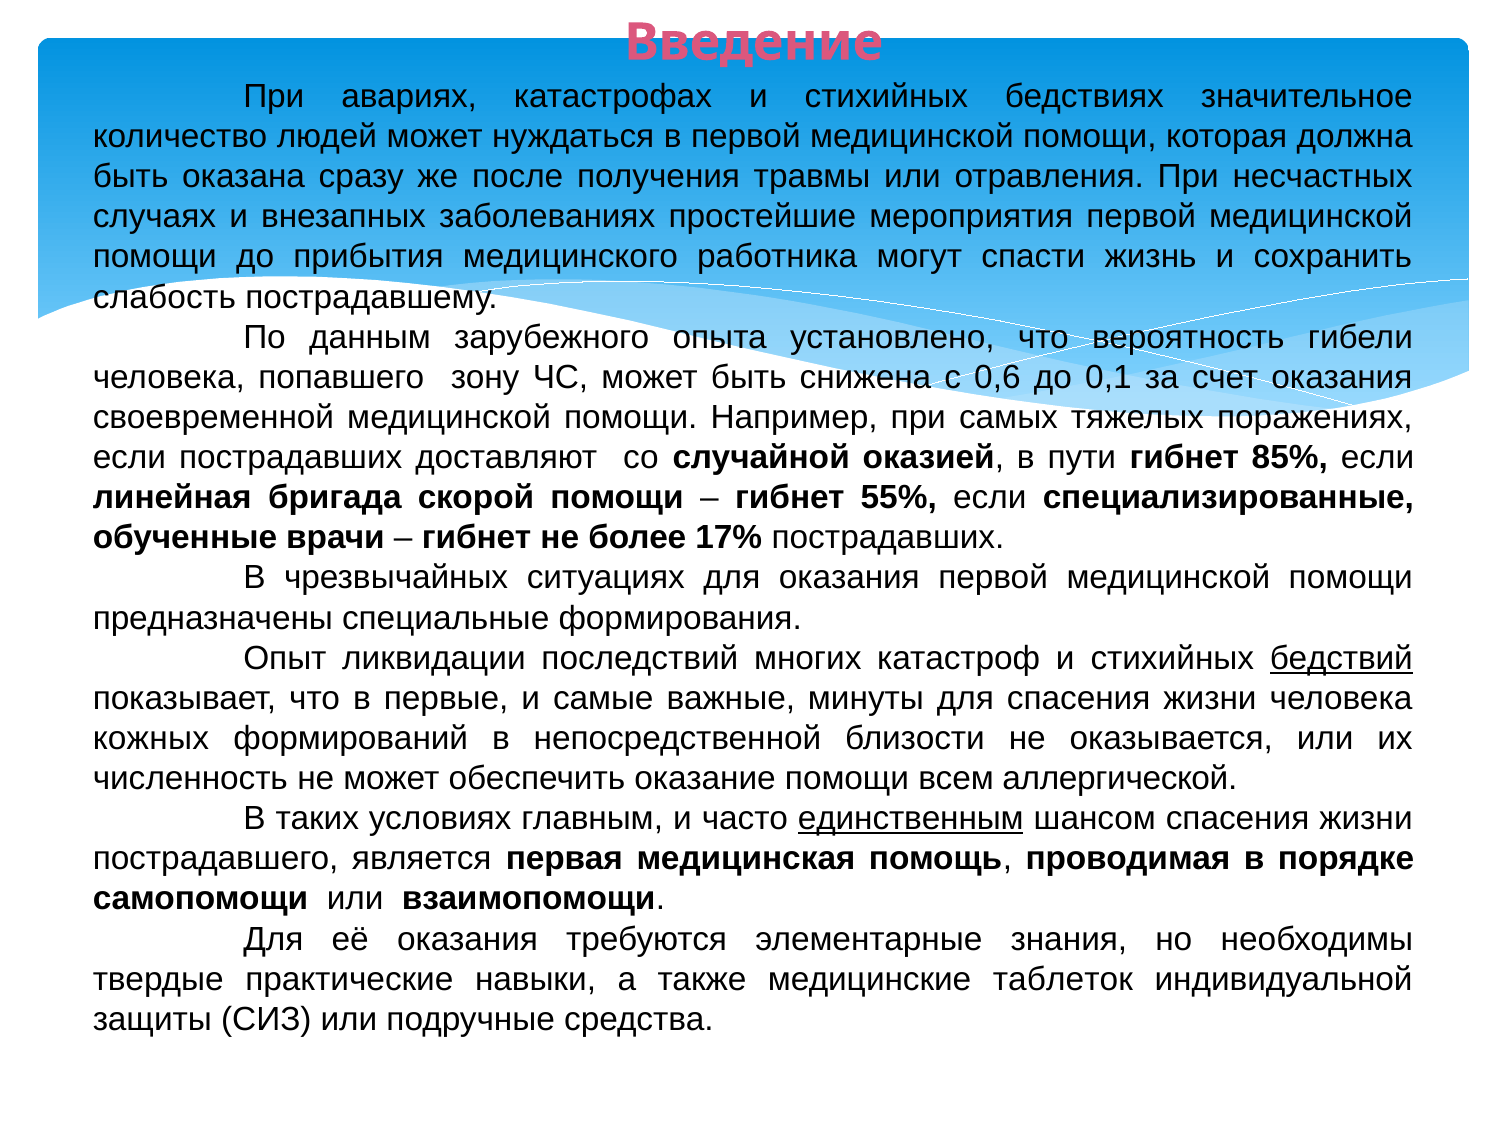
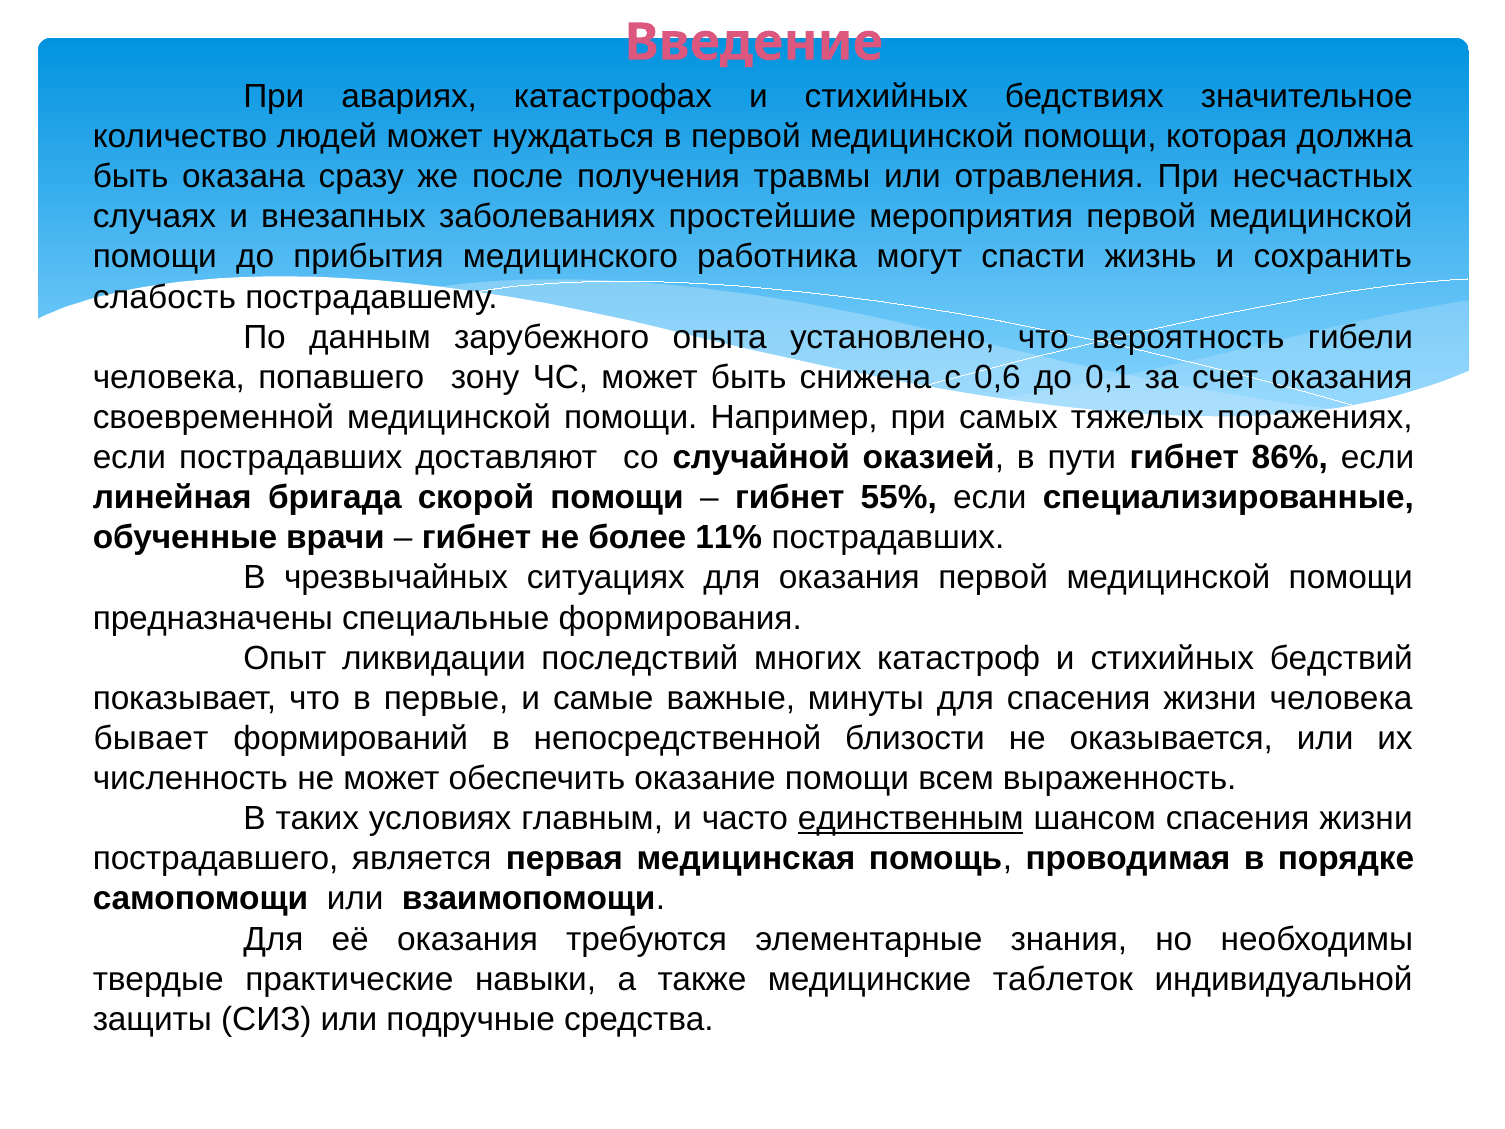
85%: 85% -> 86% (1290, 457)
17%: 17% -> 11% (729, 538)
бедствий underline: present -> none (1341, 658)
кожных: кожных -> бывает (151, 738)
аллергической: аллергической -> выраженность (1120, 778)
